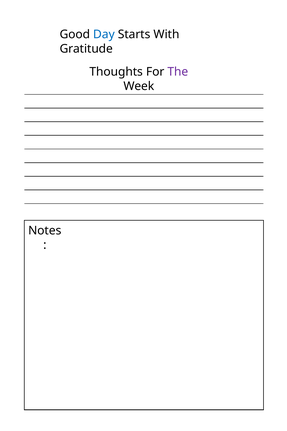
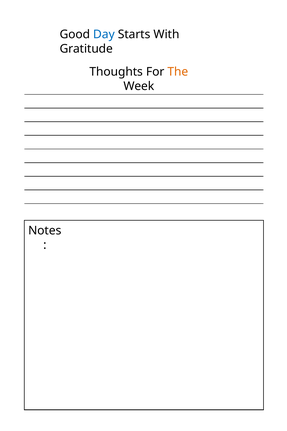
The colour: purple -> orange (178, 72)
